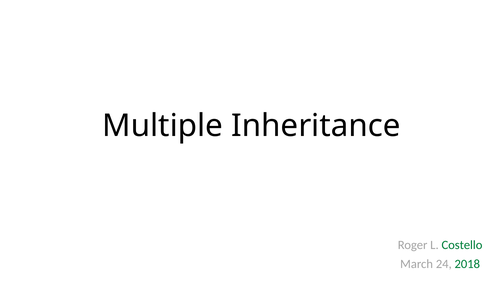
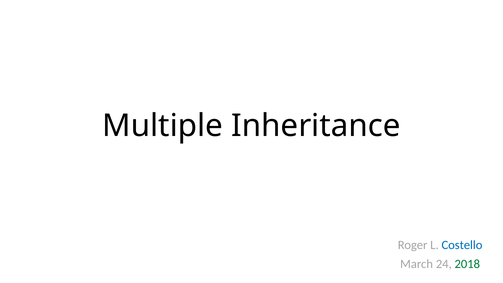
Costello colour: green -> blue (462, 245)
